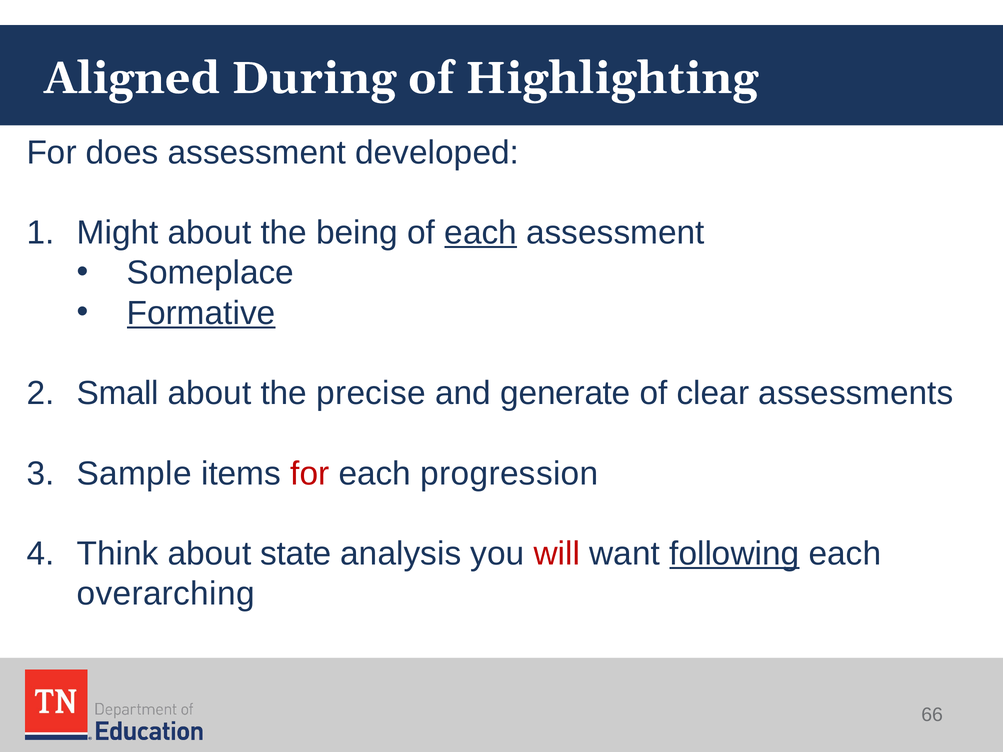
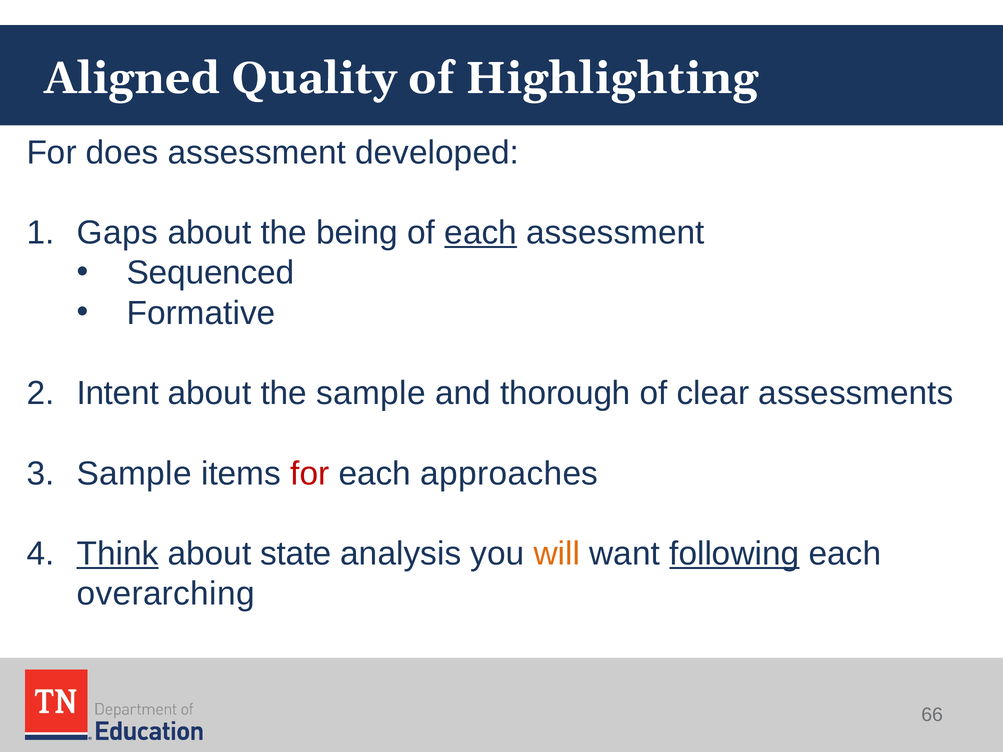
During: During -> Quality (314, 78)
Might: Might -> Gaps (117, 233)
Someplace: Someplace -> Sequenced (211, 273)
Formative underline: present -> none (201, 313)
Small: Small -> Intent (118, 393)
the precise: precise -> sample (371, 393)
generate: generate -> thorough (565, 393)
progression: progression -> approaches (509, 474)
Think underline: none -> present (118, 554)
will colour: red -> orange (557, 554)
